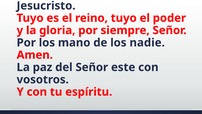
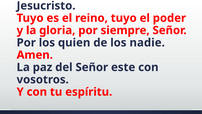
mano: mano -> quien (74, 43)
